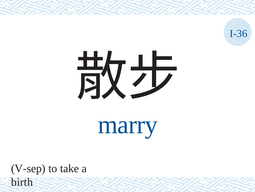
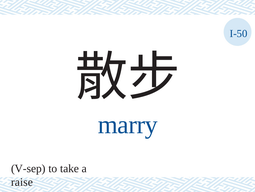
I-36: I-36 -> I-50 (239, 33)
birth: birth -> raise (22, 181)
